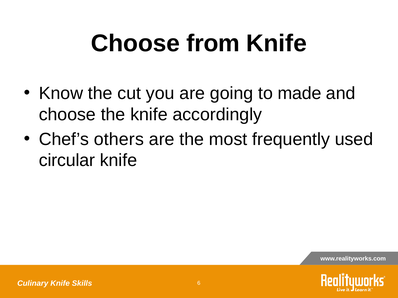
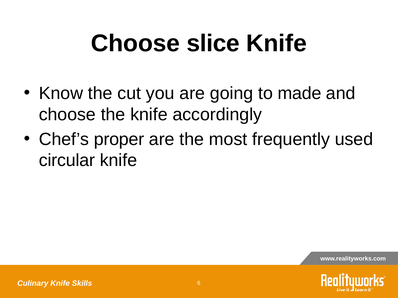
from: from -> slice (213, 44)
others: others -> proper (119, 139)
